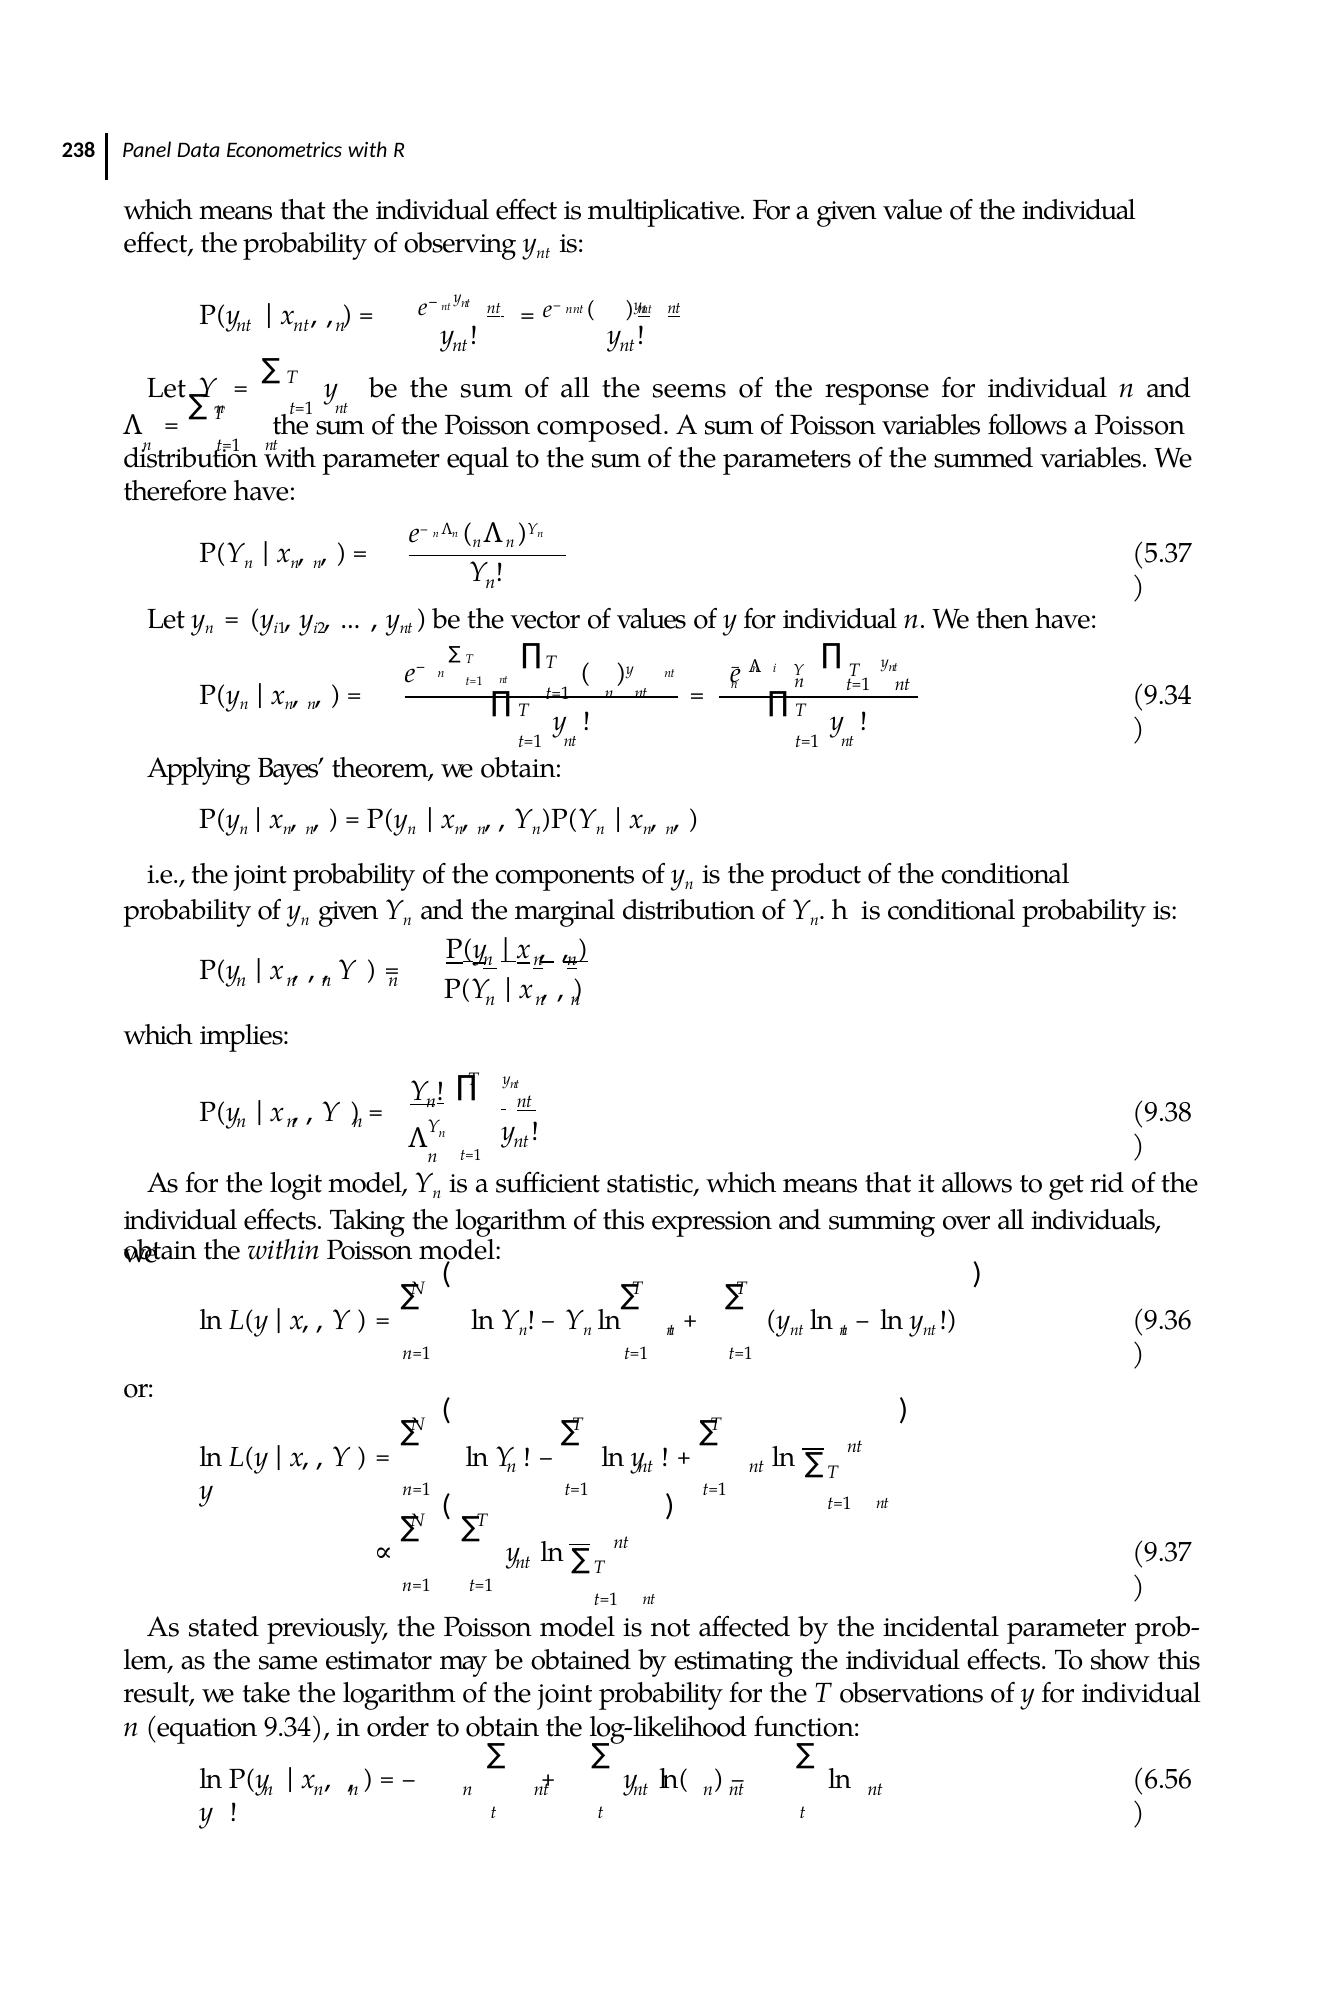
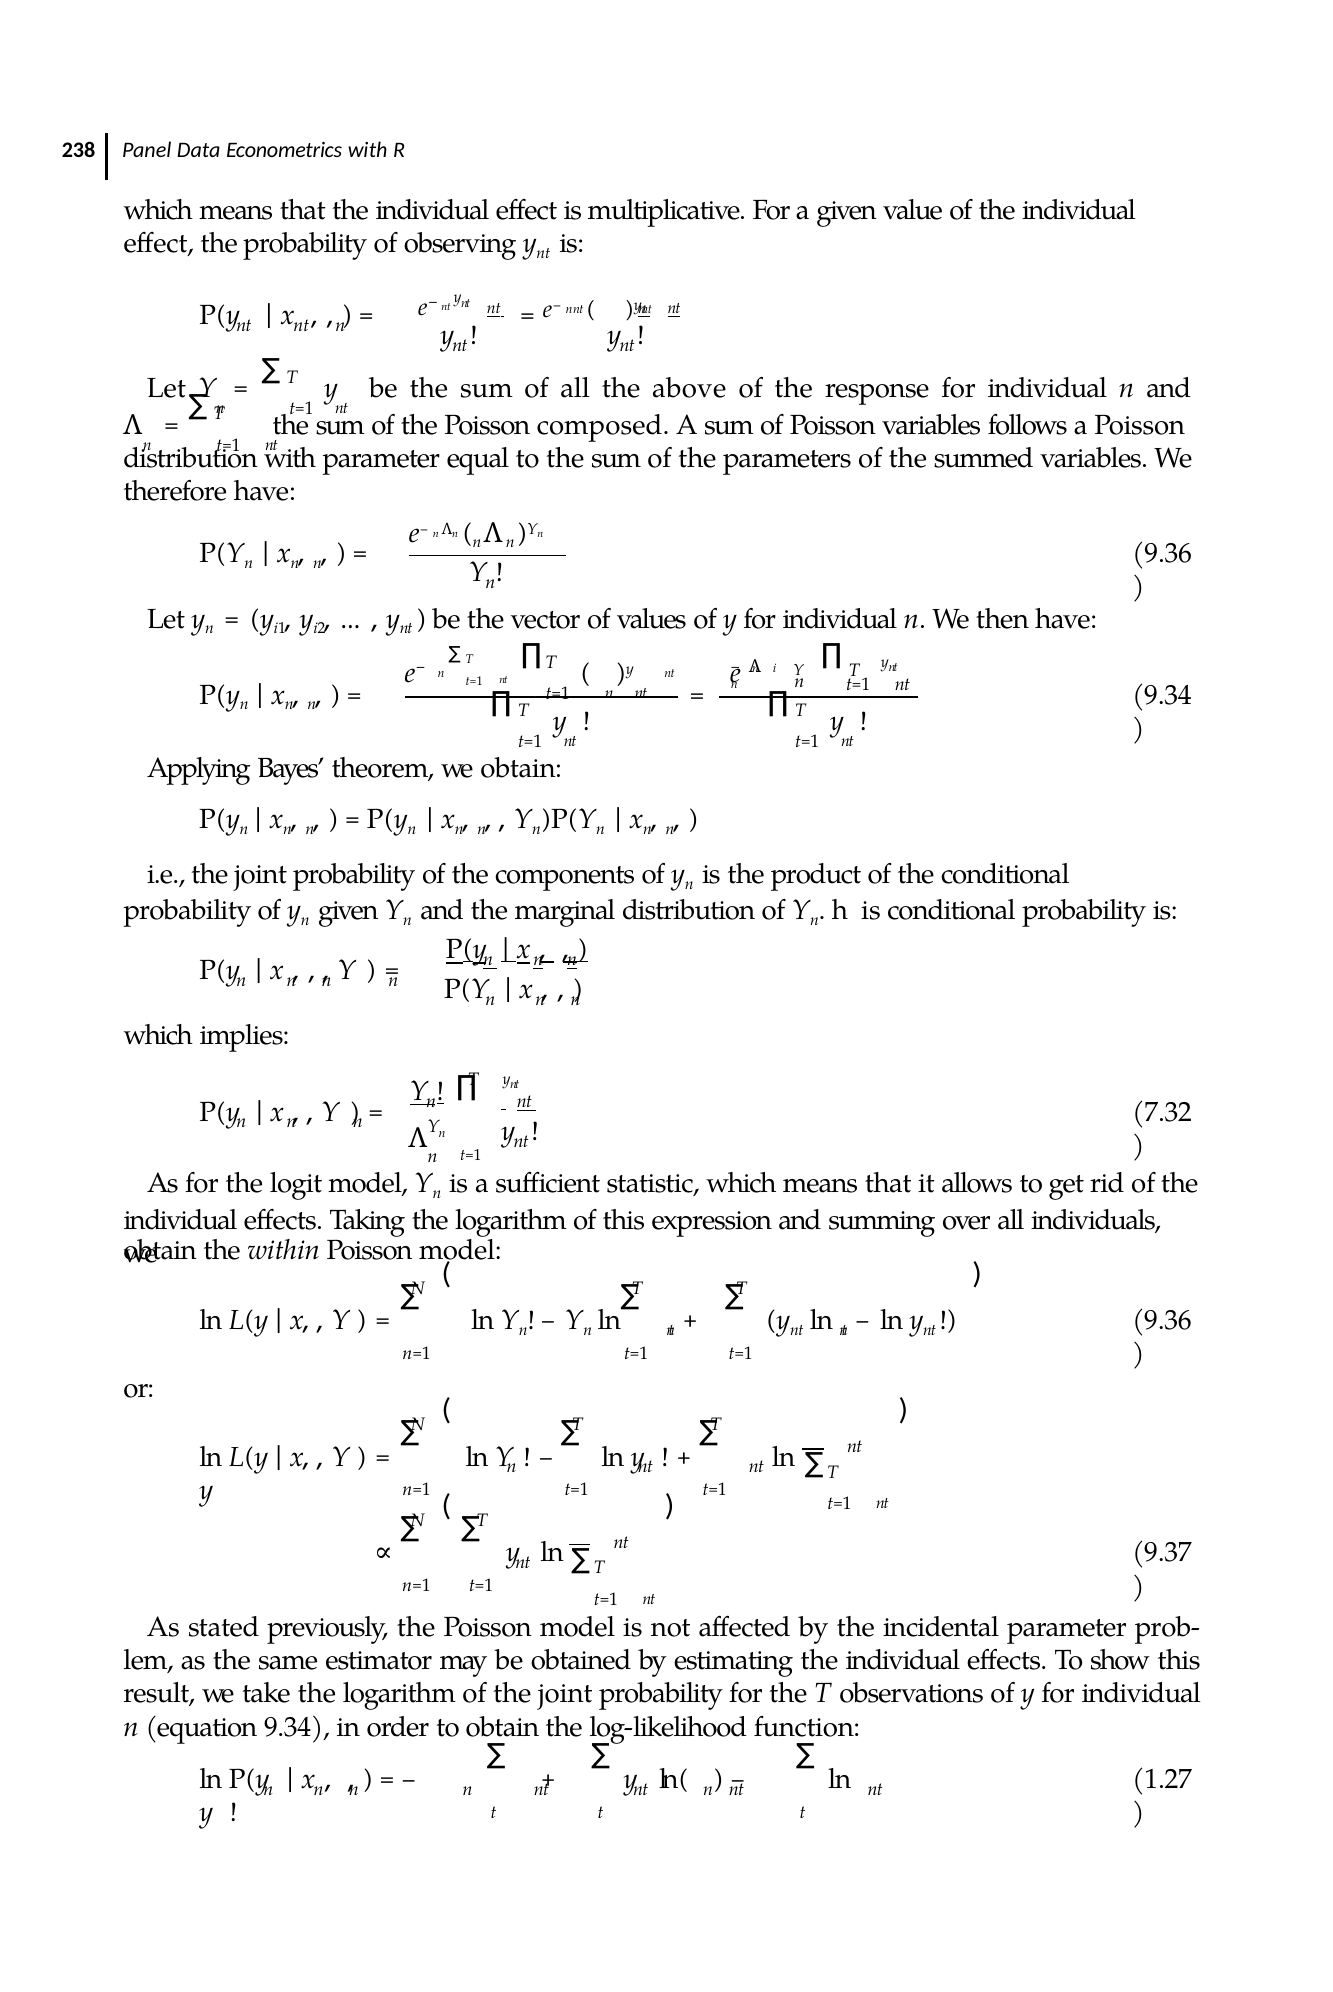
seems: seems -> above (689, 388)
5.37: 5.37 -> 9.36 (1162, 553)
9.38: 9.38 -> 7.32 (1162, 1111)
6.56: 6.56 -> 1.27 (1162, 1779)
